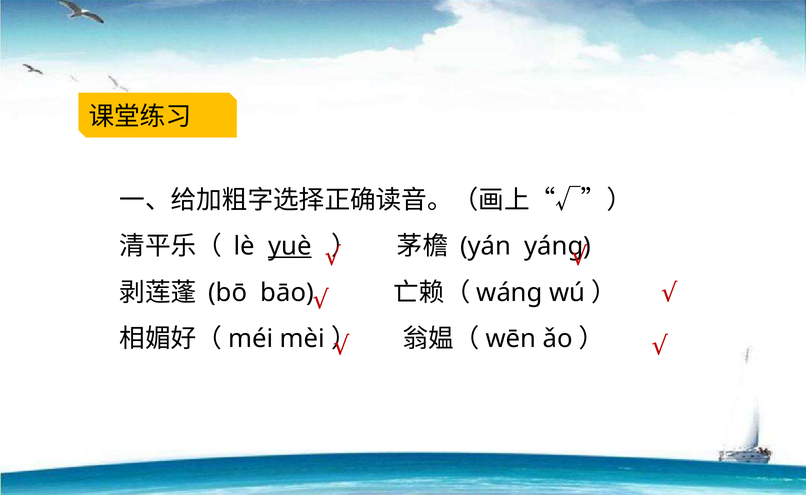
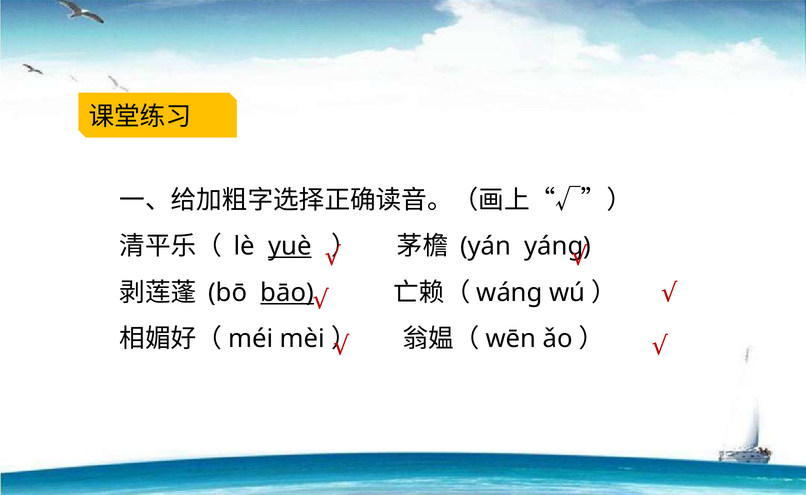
bāo underline: none -> present (287, 293)
